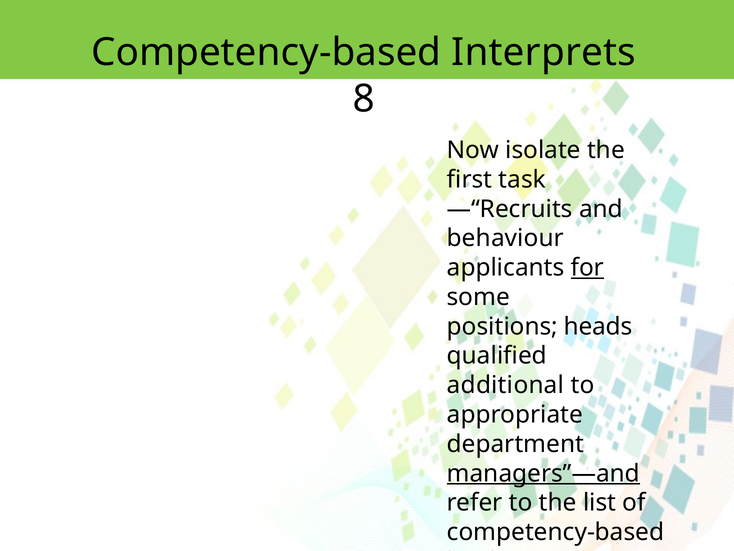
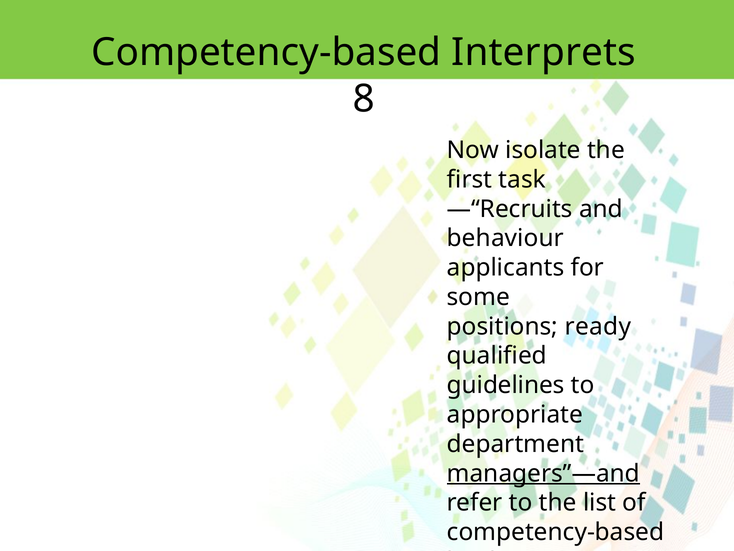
for underline: present -> none (587, 267)
heads: heads -> ready (598, 326)
additional: additional -> guidelines (506, 385)
